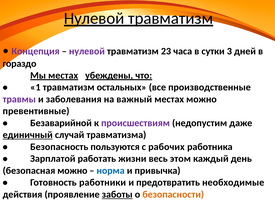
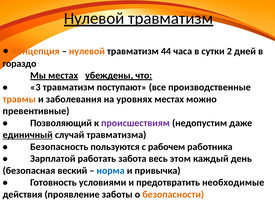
Концепция colour: purple -> orange (36, 51)
нулевой colour: purple -> orange (87, 51)
23: 23 -> 44 (166, 51)
3: 3 -> 2 (229, 51)
1: 1 -> 3 (35, 87)
остальных: остальных -> поступают (122, 87)
травмы colour: purple -> orange (19, 99)
важный: важный -> уровнях (134, 99)
Безаварийной: Безаварийной -> Позволяющий (61, 123)
рабочих: рабочих -> рабочем (167, 147)
жизни: жизни -> забота (132, 159)
безопасная можно: можно -> веский (72, 171)
работники: работники -> условиями (103, 183)
заботы underline: present -> none (117, 195)
